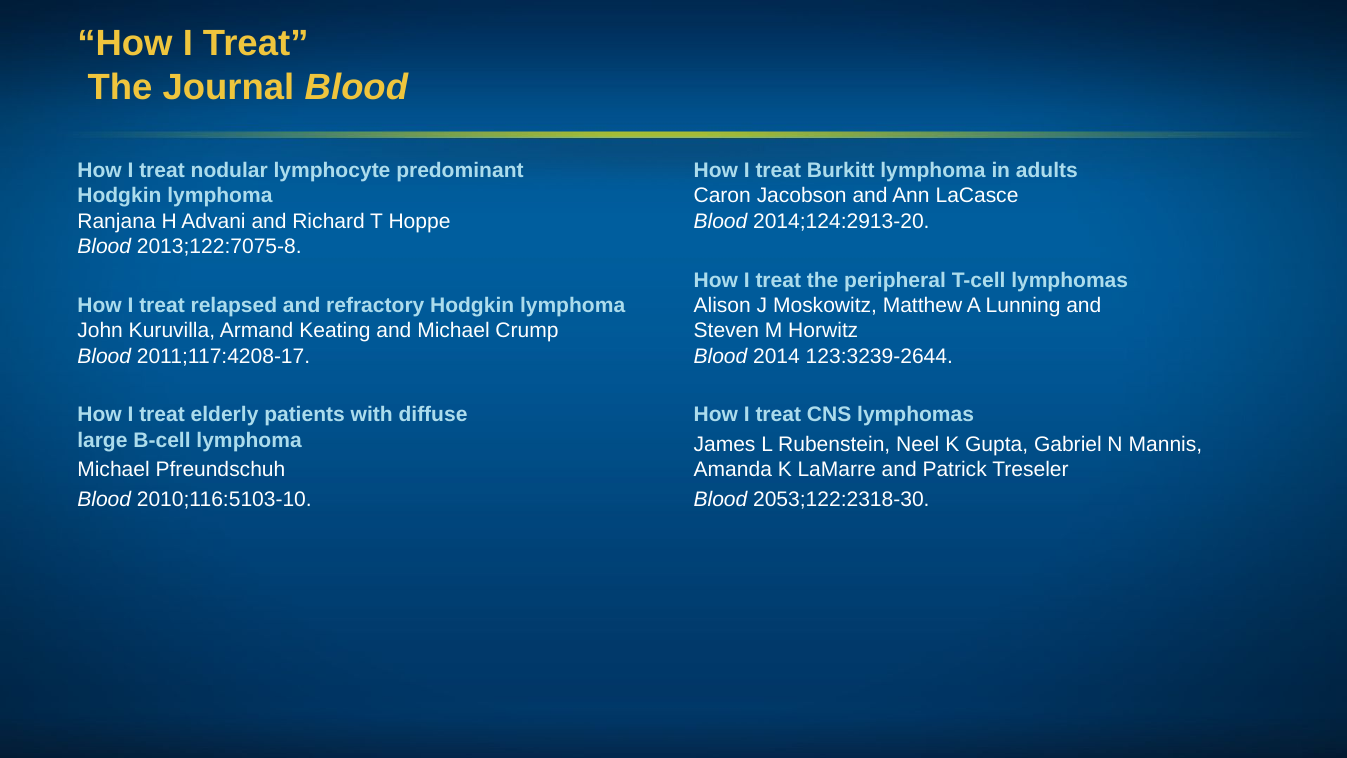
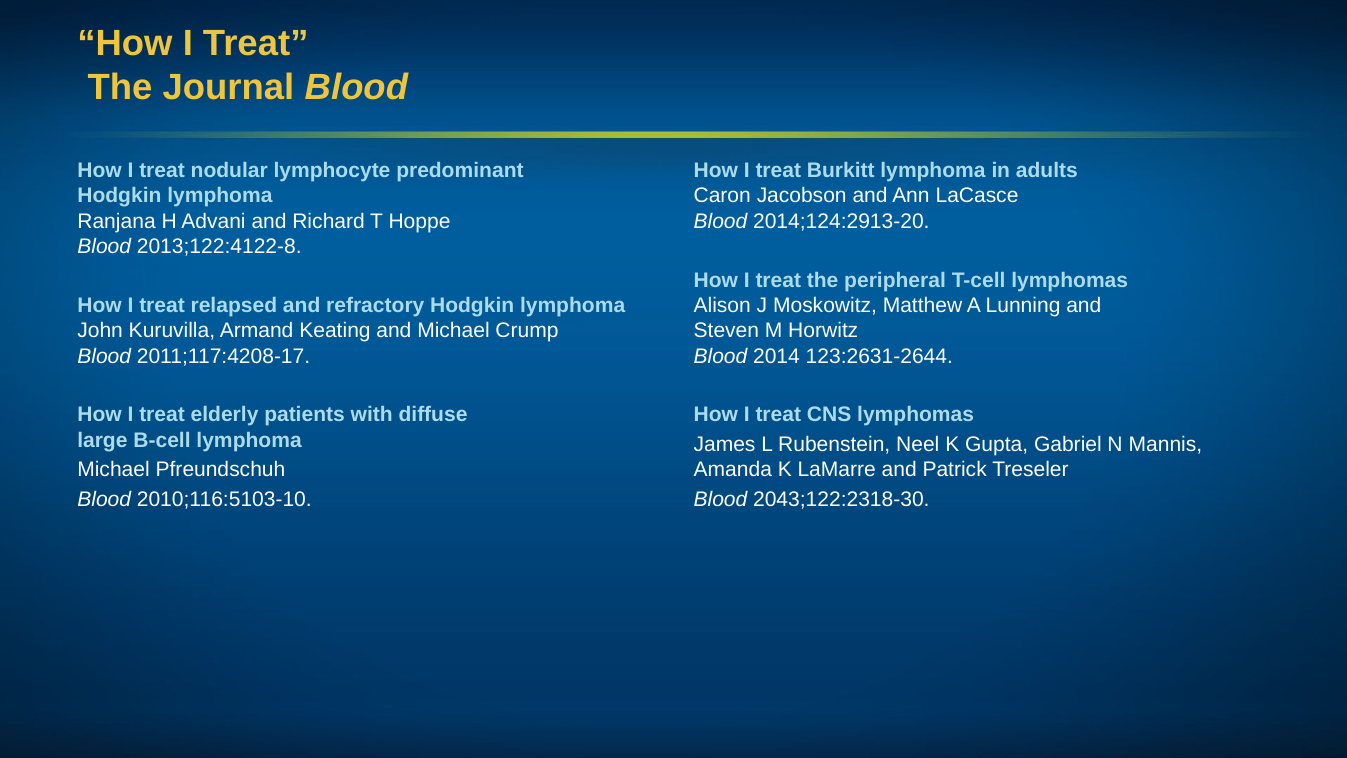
2013;122:7075-8: 2013;122:7075-8 -> 2013;122:4122-8 (219, 246)
123:3239-2644: 123:3239-2644 -> 123:2631-2644 (879, 356)
2053;122:2318-30: 2053;122:2318-30 -> 2043;122:2318-30 (841, 499)
